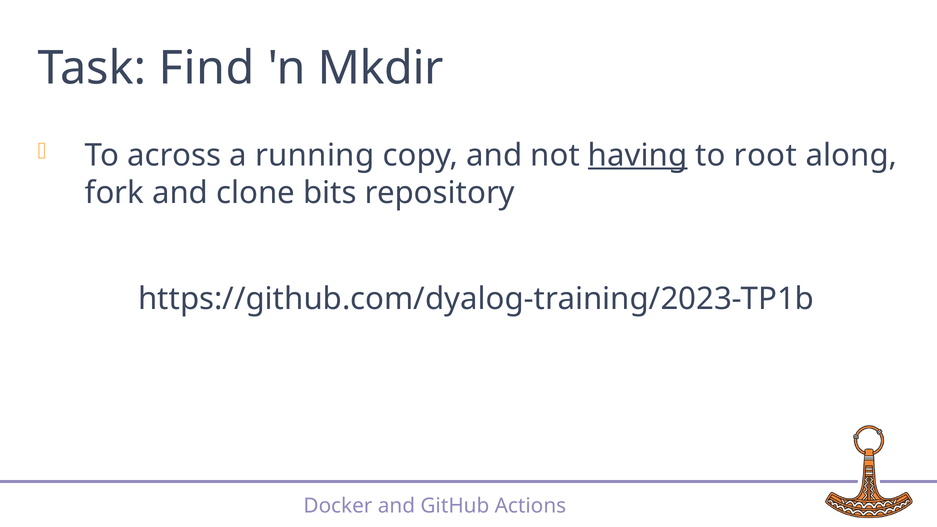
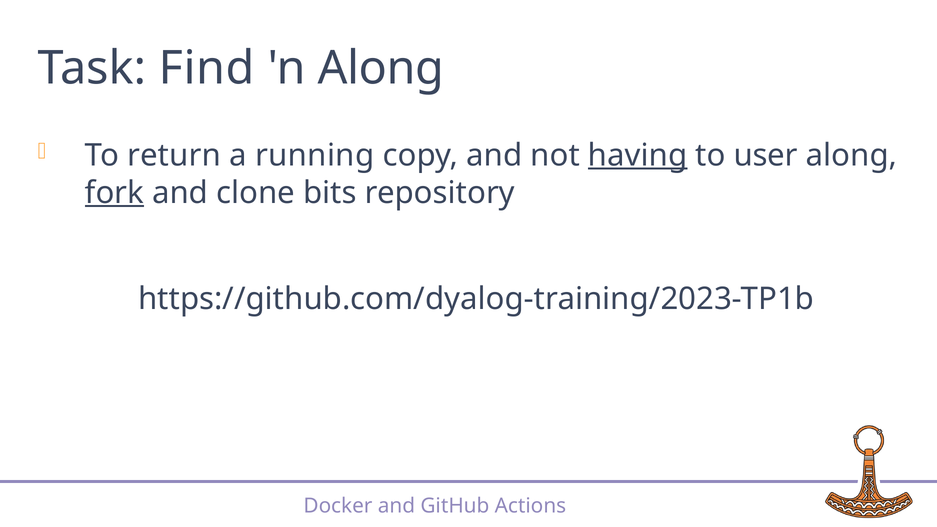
n Mkdir: Mkdir -> Along (381, 68)
across: across -> return (174, 155)
root: root -> user (766, 155)
fork underline: none -> present (114, 193)
